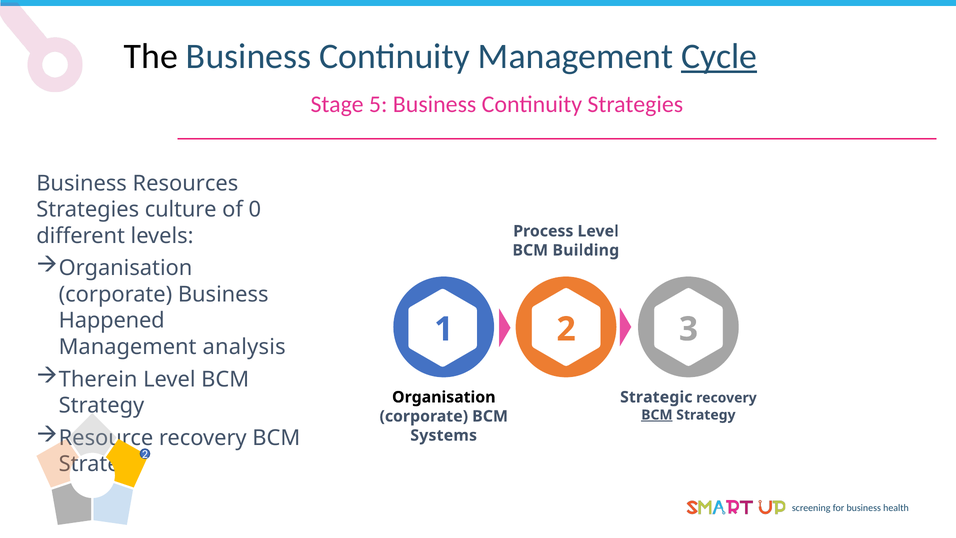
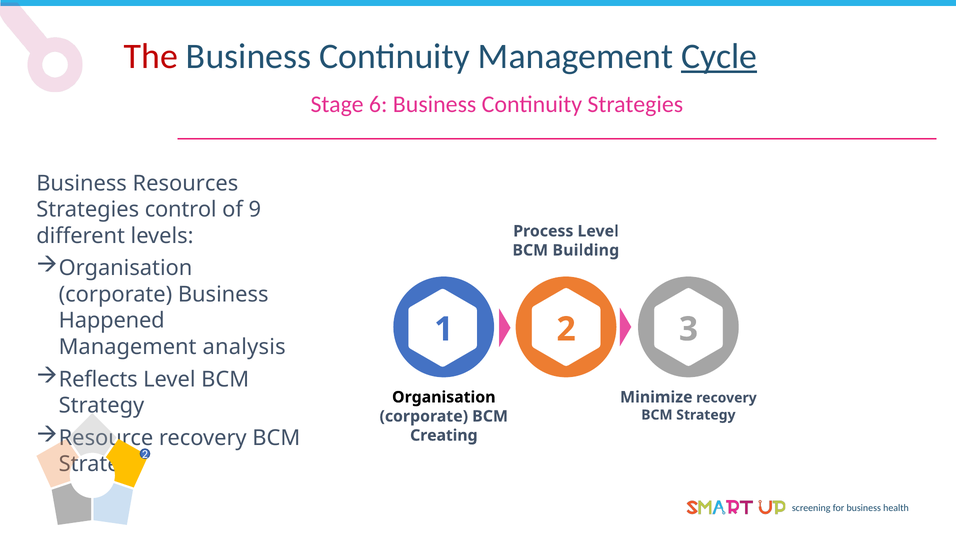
The colour: black -> red (151, 56)
5: 5 -> 6 (378, 104)
culture: culture -> control (181, 209)
0: 0 -> 9 (255, 209)
Therein: Therein -> Reflects (98, 379)
Strategic: Strategic -> Minimize (656, 397)
BCM underline: present -> none (657, 415)
Systems: Systems -> Creating (444, 435)
